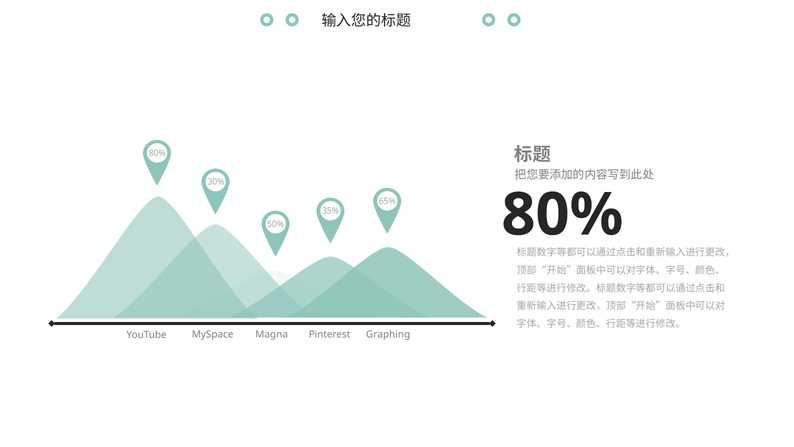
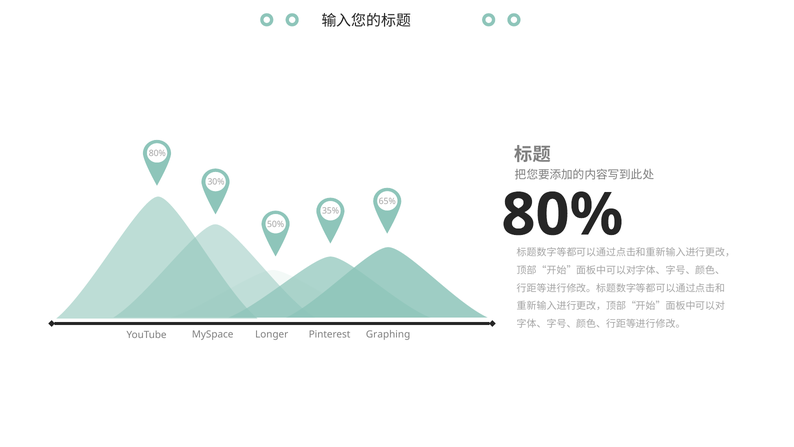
Magna: Magna -> Longer (272, 334)
